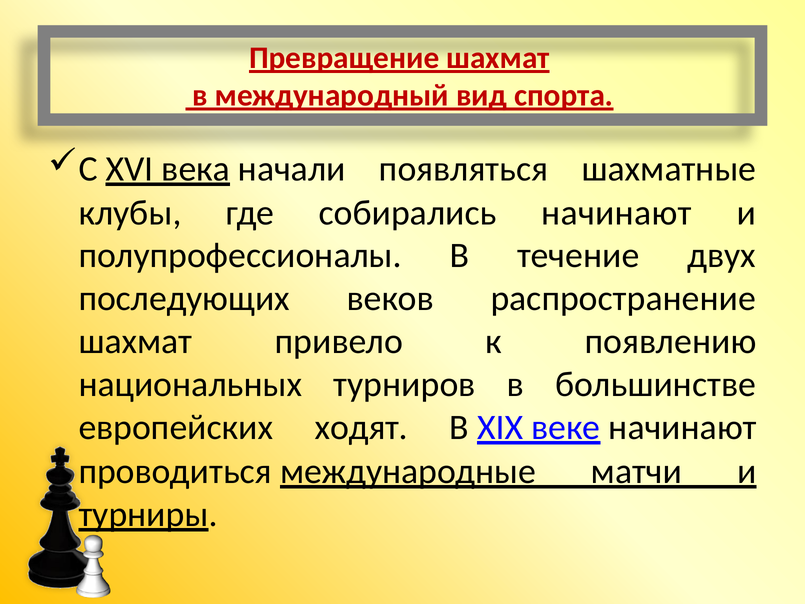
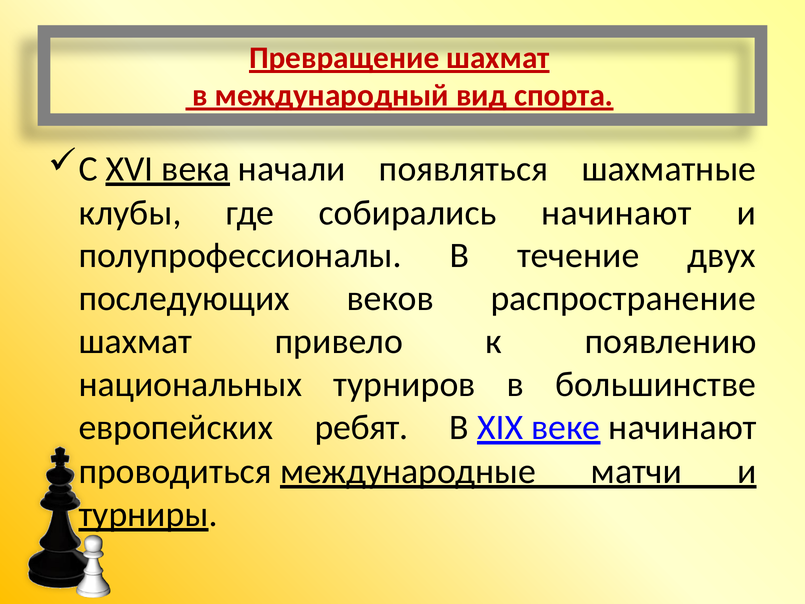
ходят: ходят -> ребят (361, 427)
